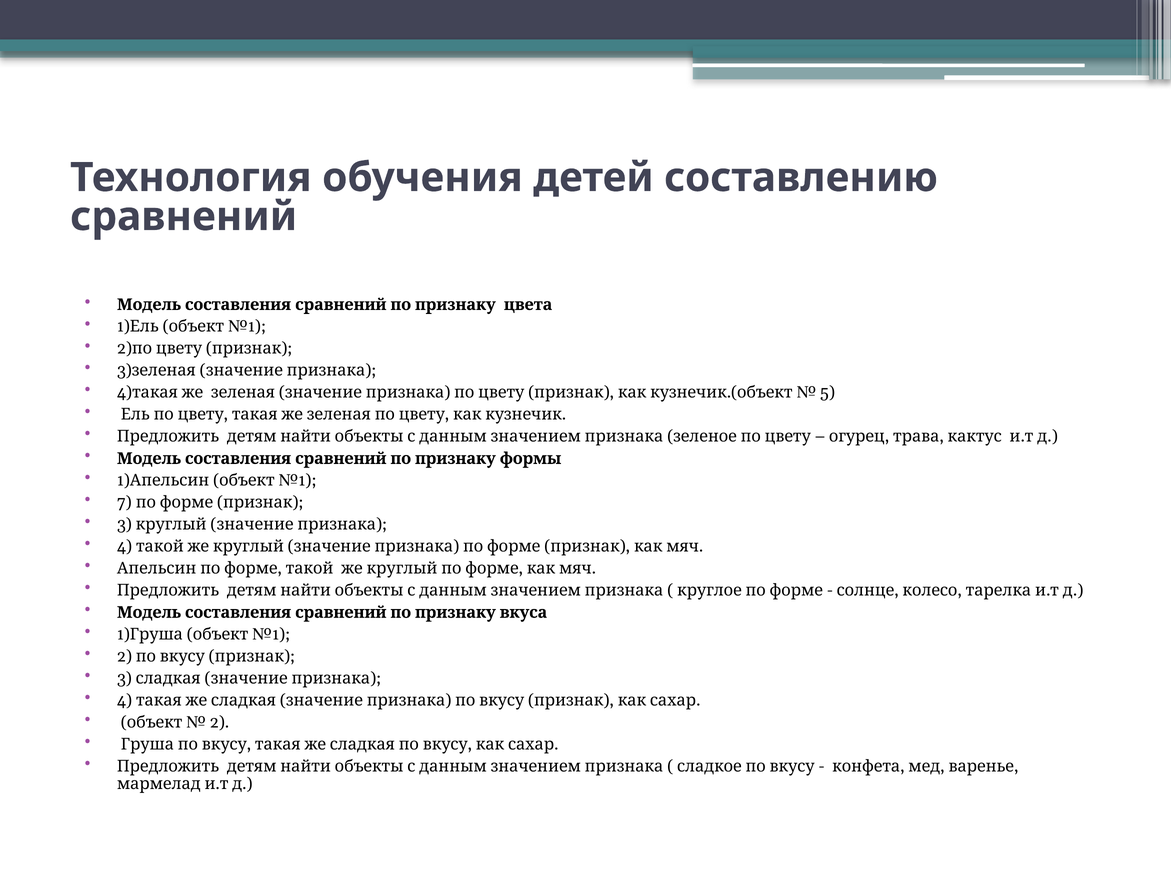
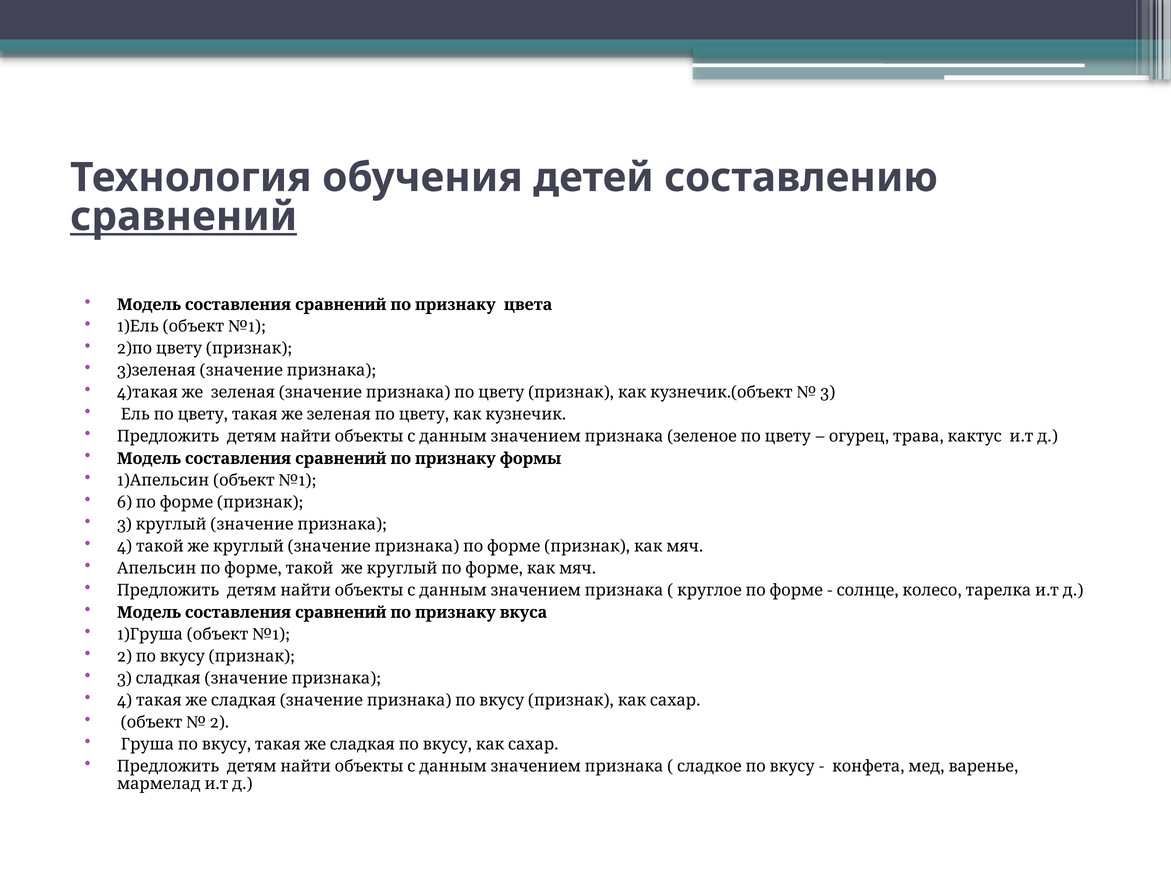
сравнений underline: none -> present (184, 217)
5: 5 -> 3 (828, 393)
7: 7 -> 6 (125, 503)
